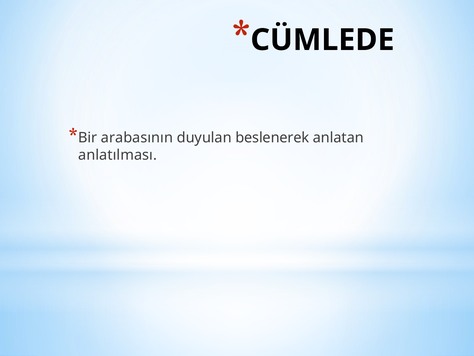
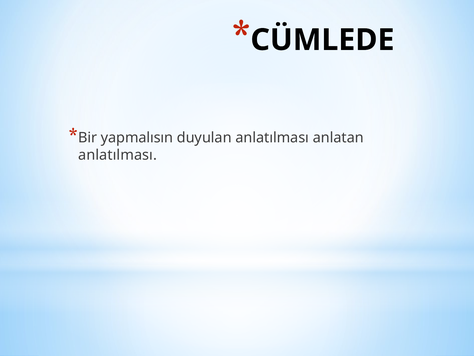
arabasının: arabasının -> yapmalısın (137, 138)
duyulan beslenerek: beslenerek -> anlatılması (272, 138)
